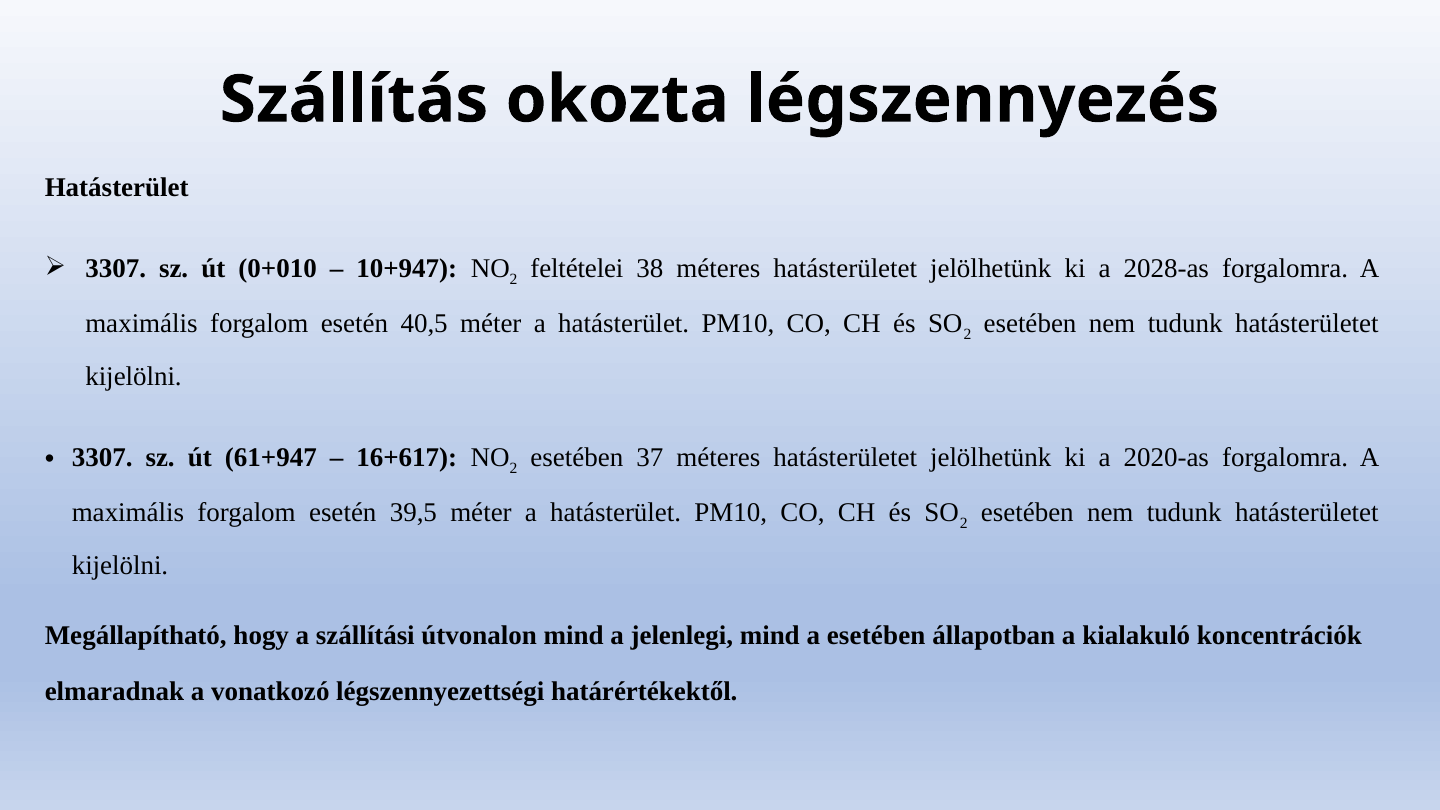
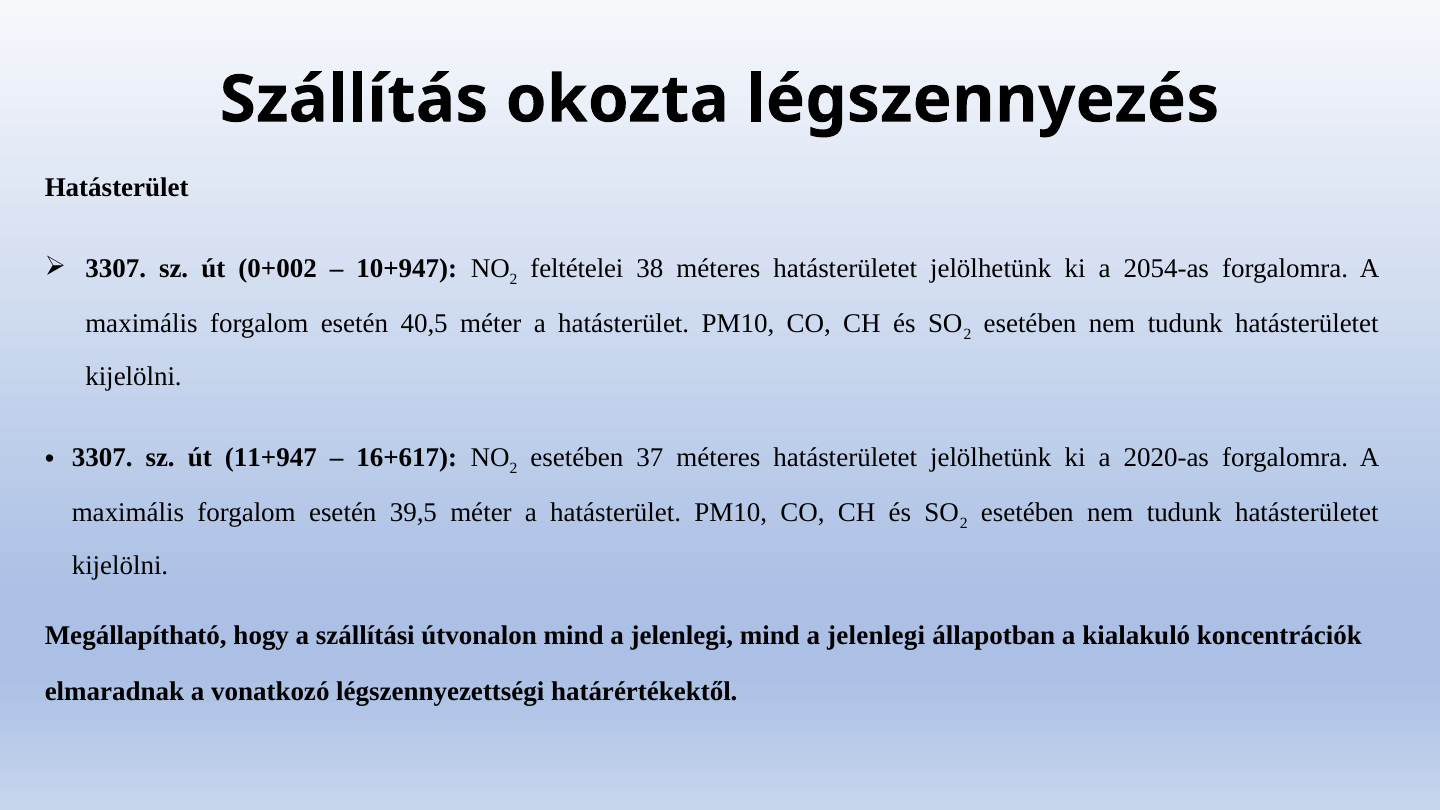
0+010: 0+010 -> 0+002 (278, 268)
2028-as: 2028-as -> 2054-as (1166, 268)
61+947: 61+947 -> 11+947 (271, 458)
jelenlegi mind a esetében: esetében -> jelenlegi (876, 636)
